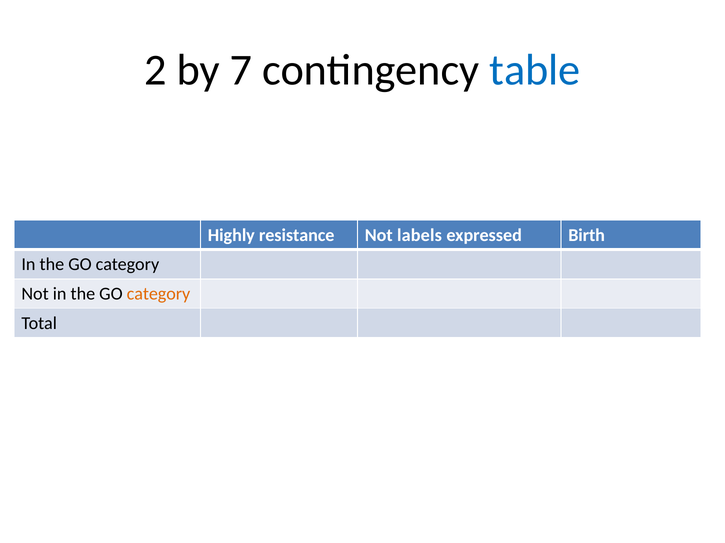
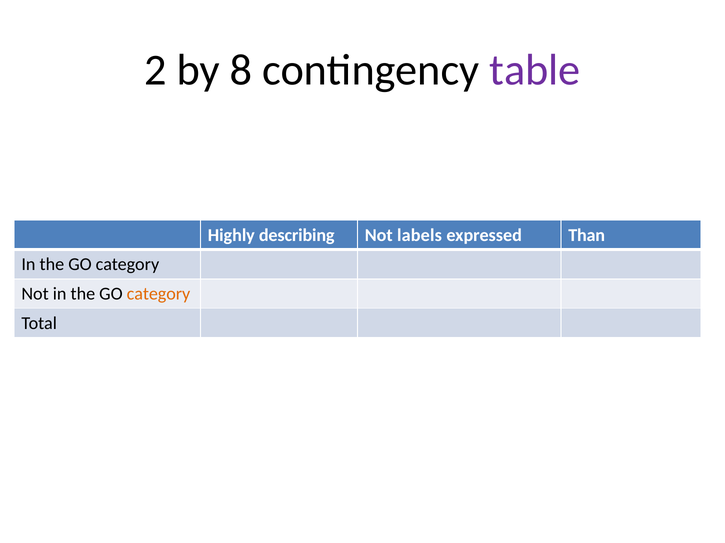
7: 7 -> 8 (241, 70)
table colour: blue -> purple (535, 70)
resistance: resistance -> describing (297, 235)
Birth: Birth -> Than (587, 235)
